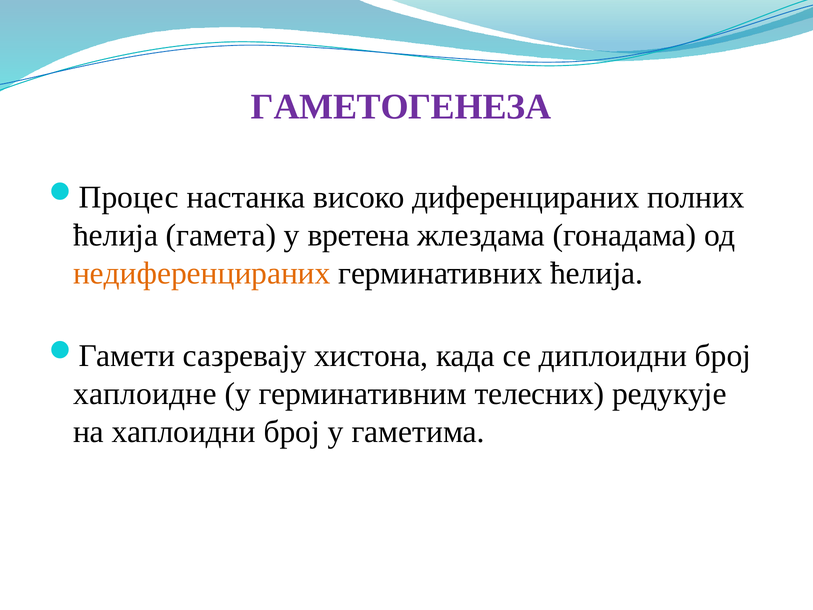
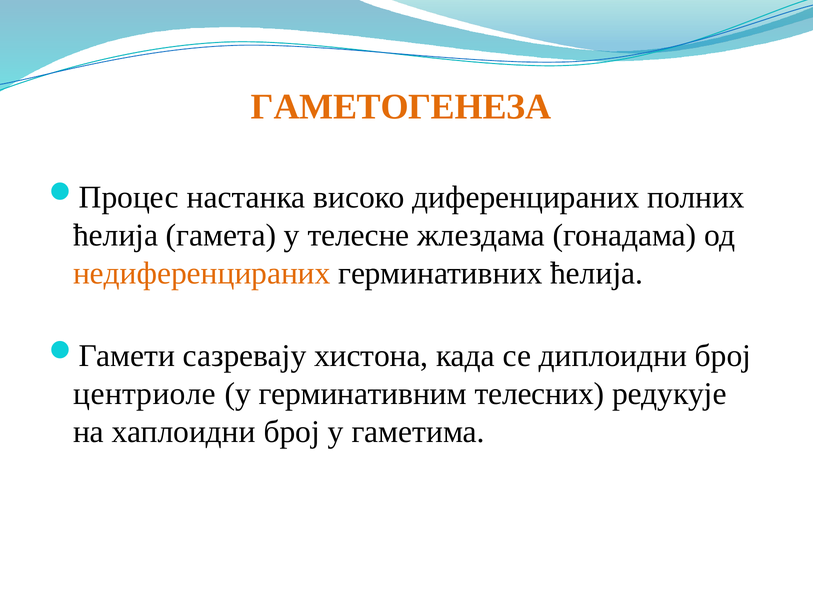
ГАМЕТОГЕНЕЗА colour: purple -> orange (401, 107)
вретена: вретена -> телесне (359, 235)
хаплоидне: хаплоидне -> центриоле (145, 393)
